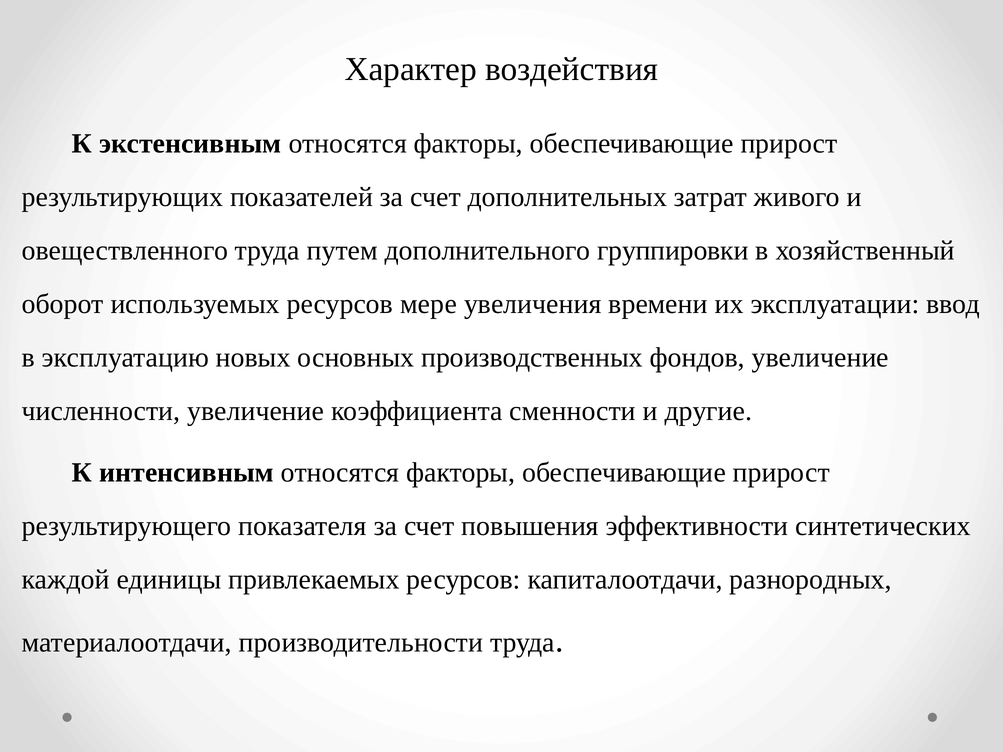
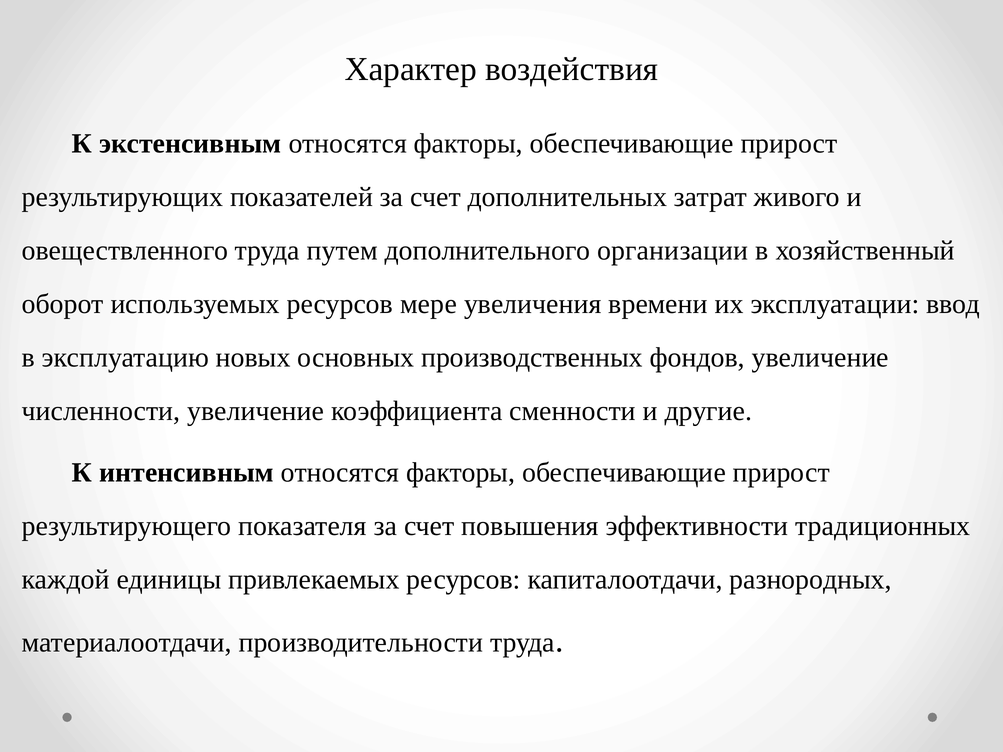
группировки: группировки -> организации (673, 250)
синтетических: синтетических -> традиционных (883, 526)
